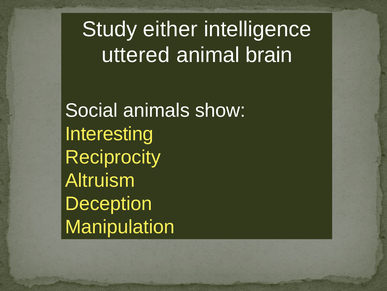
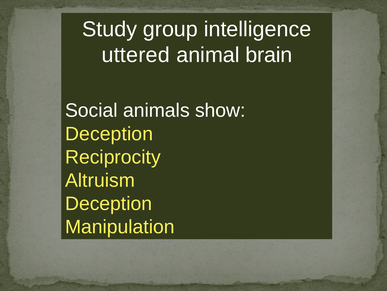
either: either -> group (170, 29)
Interesting: Interesting -> Deception (109, 134)
